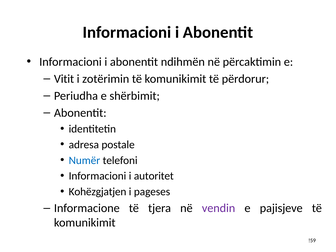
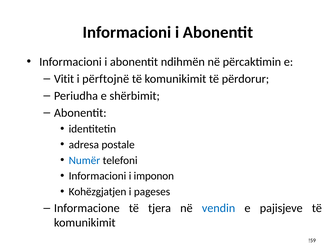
zotërimin: zotërimin -> përftojnë (106, 79)
autoritet: autoritet -> imponon (154, 176)
vendin colour: purple -> blue (219, 208)
